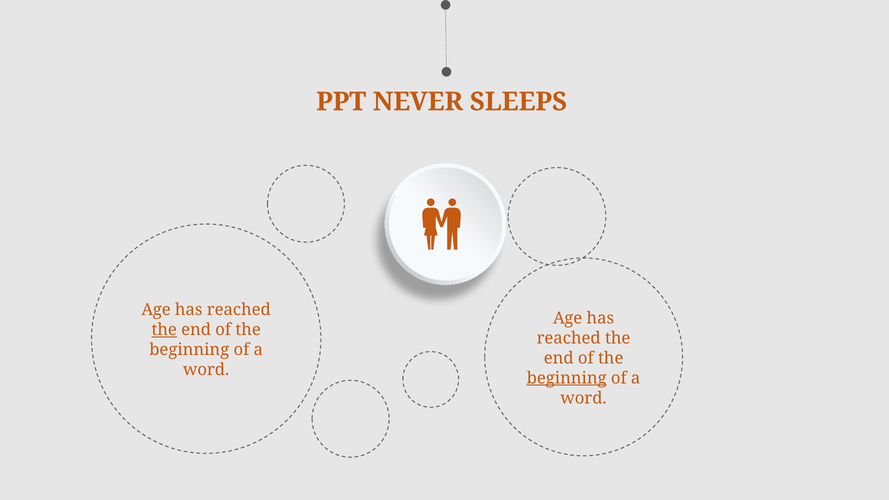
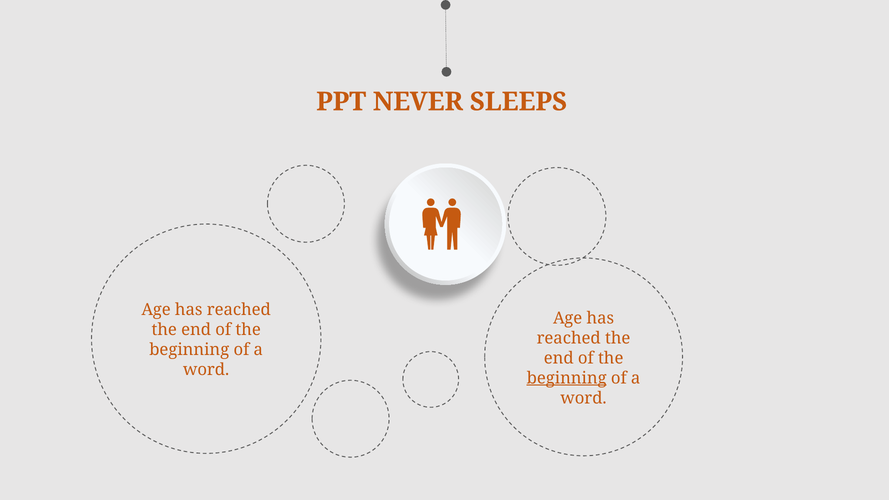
the underline: present -> none (164, 330)
